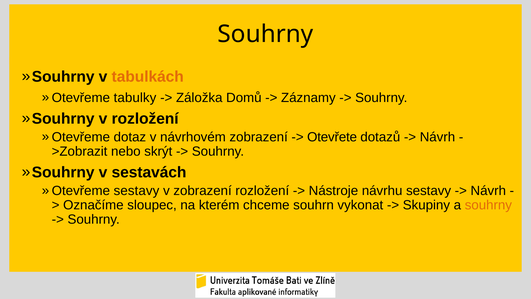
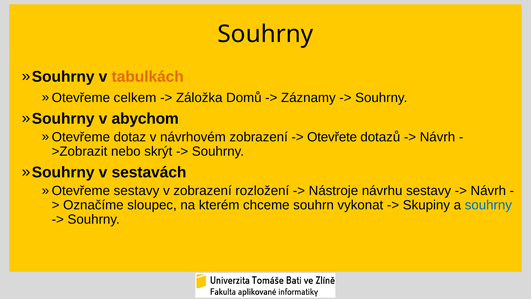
tabulky: tabulky -> celkem (135, 98)
v rozložení: rozložení -> abychom (145, 119)
souhrny colour: orange -> blue (488, 205)
